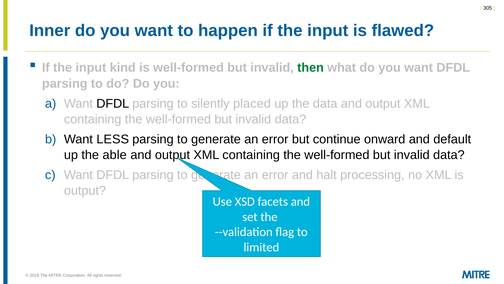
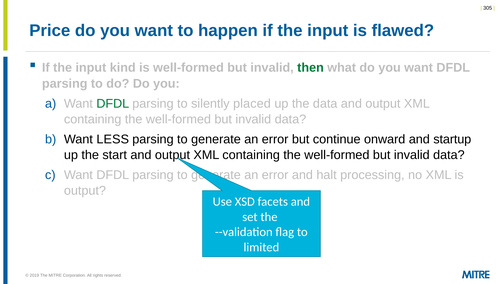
Inner: Inner -> Price (50, 31)
DFDL colour: black -> green (113, 103)
default: default -> startup (452, 139)
able: able -> start (115, 155)
